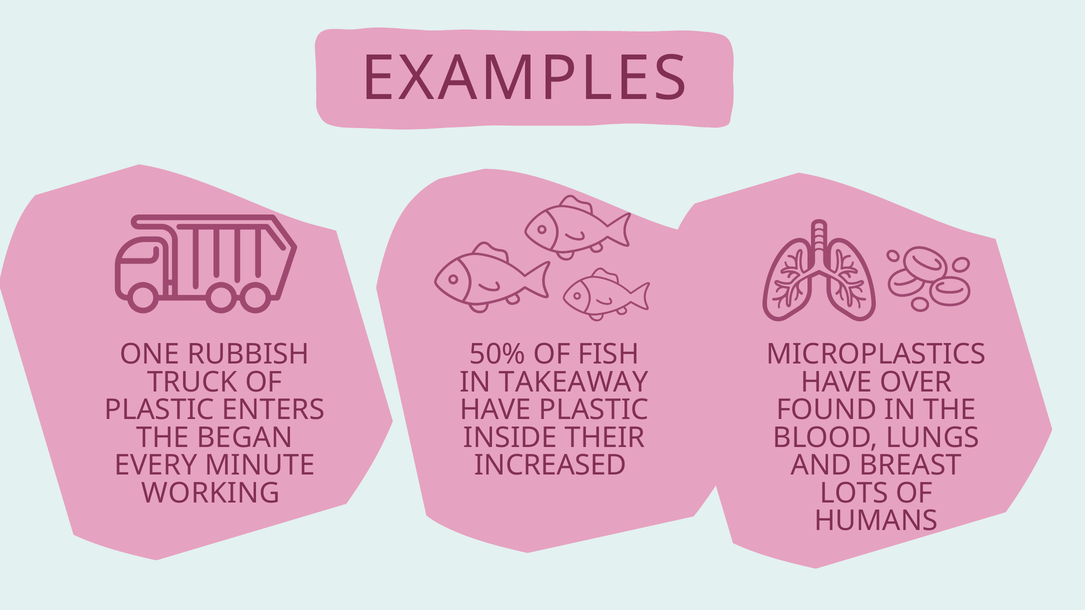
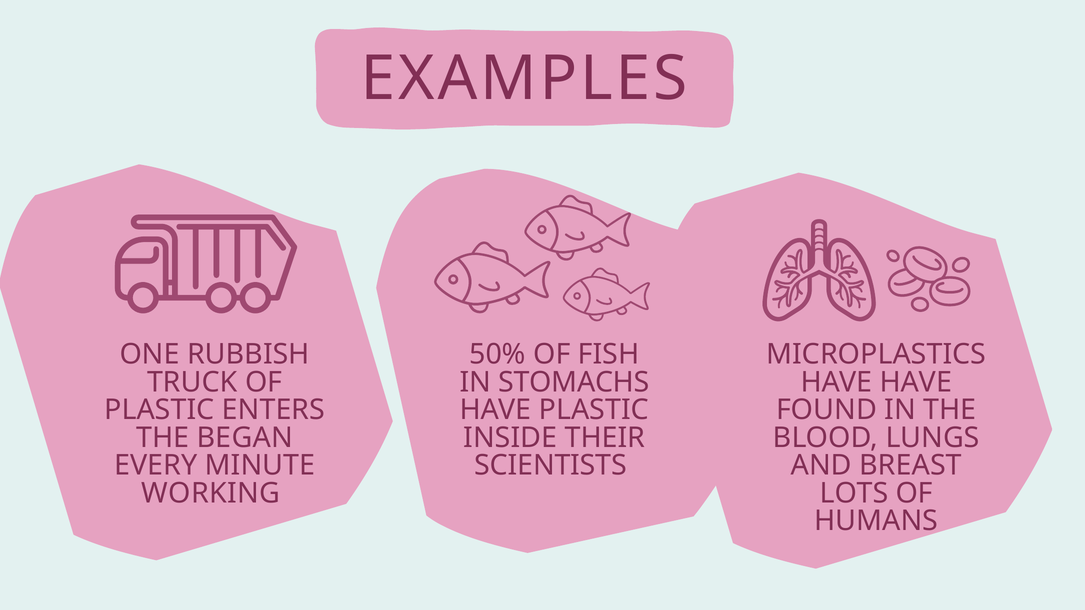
TAKEAWAY: TAKEAWAY -> STOMACHS (574, 382)
HAVE OVER: OVER -> HAVE (916, 382)
INCREASED: INCREASED -> SCIENTISTS (551, 466)
